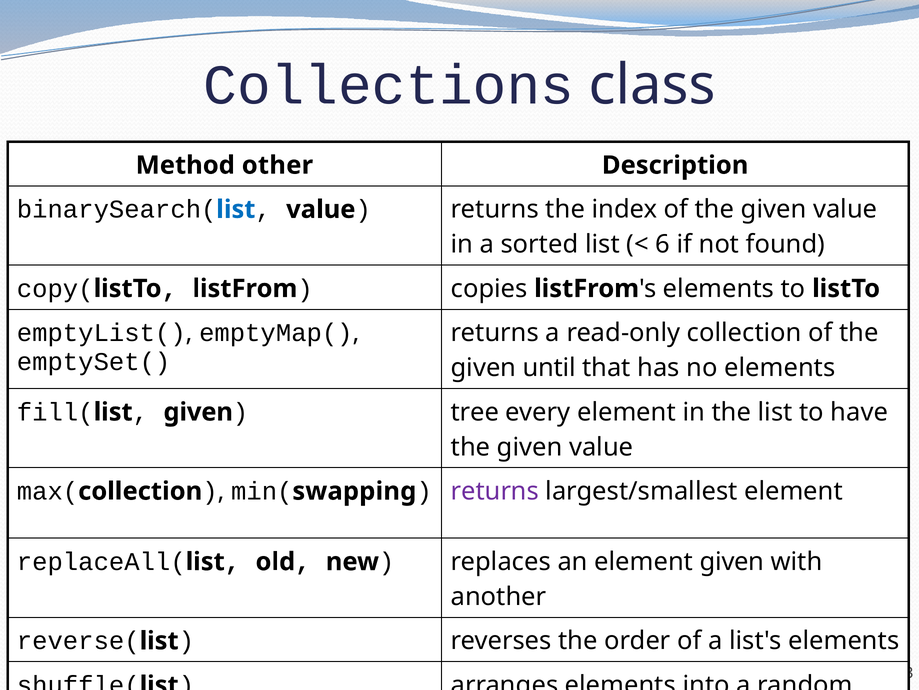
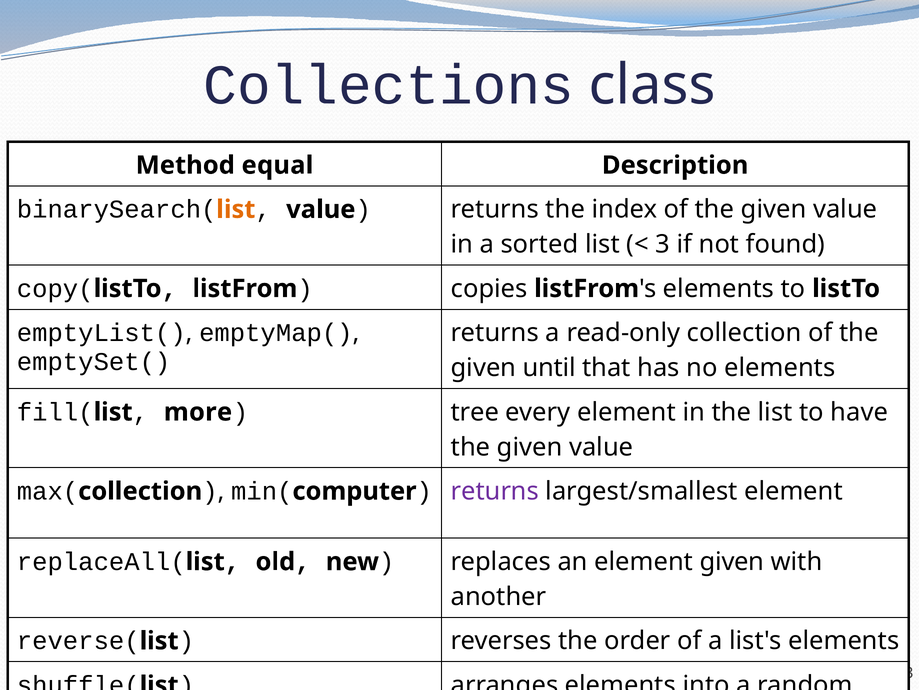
other: other -> equal (277, 165)
list colour: blue -> orange (236, 209)
6: 6 -> 3 (663, 244)
given: given -> more (198, 412)
swapping: swapping -> computer (354, 491)
